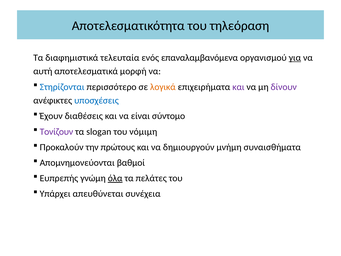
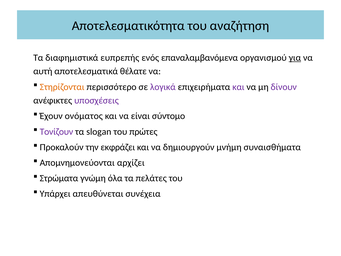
τηλεόραση: τηλεόραση -> αναζήτηση (239, 26)
τελευταία: τελευταία -> ευπρεπής (120, 58)
μορφή: μορφή -> θέλατε (133, 71)
Στηρίζονται colour: blue -> orange (62, 87)
λογικά colour: orange -> purple (163, 87)
υποσχέσεις colour: blue -> purple (96, 100)
διαθέσεις: διαθέσεις -> ονόματος (84, 116)
νόμιμη: νόμιμη -> πρώτες (143, 132)
πρώτους: πρώτους -> εκφράζει (118, 147)
βαθμοί: βαθμοί -> αρχίζει (131, 163)
Ευπρεπής: Ευπρεπής -> Στρώματα (59, 178)
όλα underline: present -> none (115, 178)
